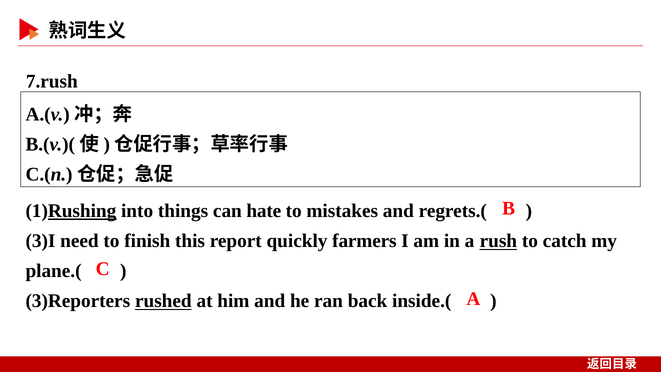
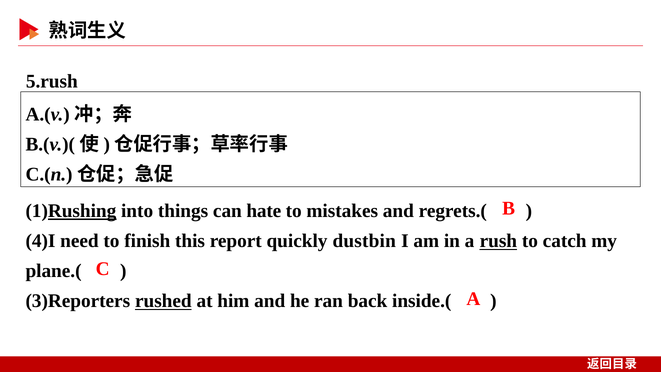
7.rush: 7.rush -> 5.rush (52, 81)
3)I: 3)I -> 4)I (40, 241)
farmers: farmers -> dustbin (364, 241)
